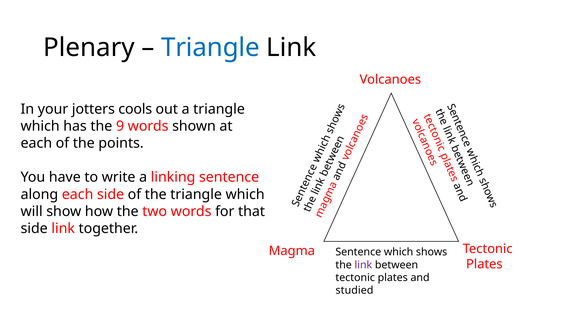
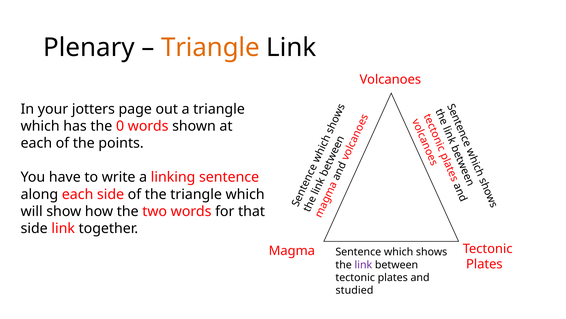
Triangle colour: blue -> orange (210, 48)
cools: cools -> page (135, 109)
9: 9 -> 0 (120, 126)
